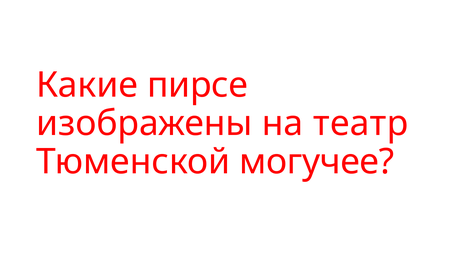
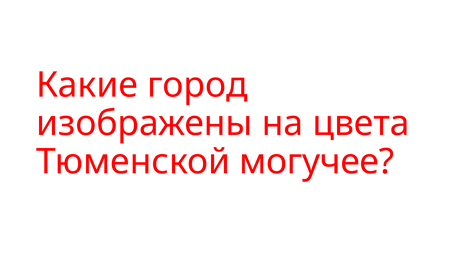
пирсе: пирсе -> город (197, 85)
театр: театр -> цвета (361, 124)
